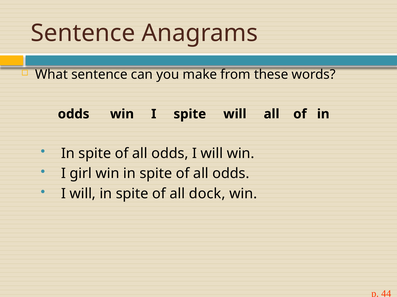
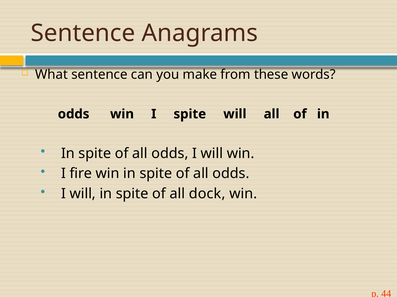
girl: girl -> fire (81, 174)
